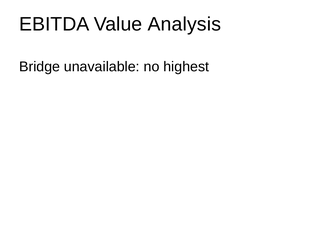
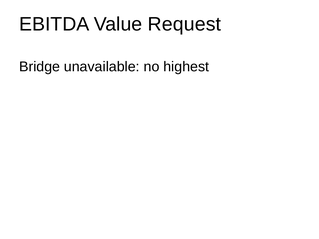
Analysis: Analysis -> Request (184, 24)
